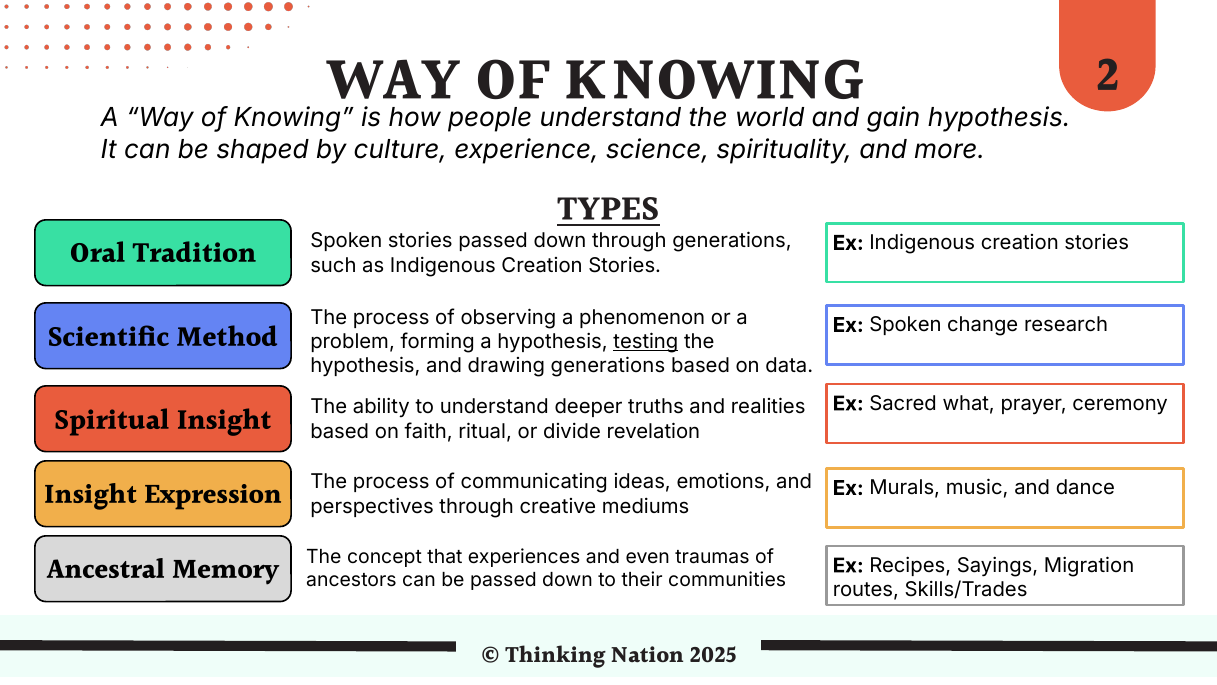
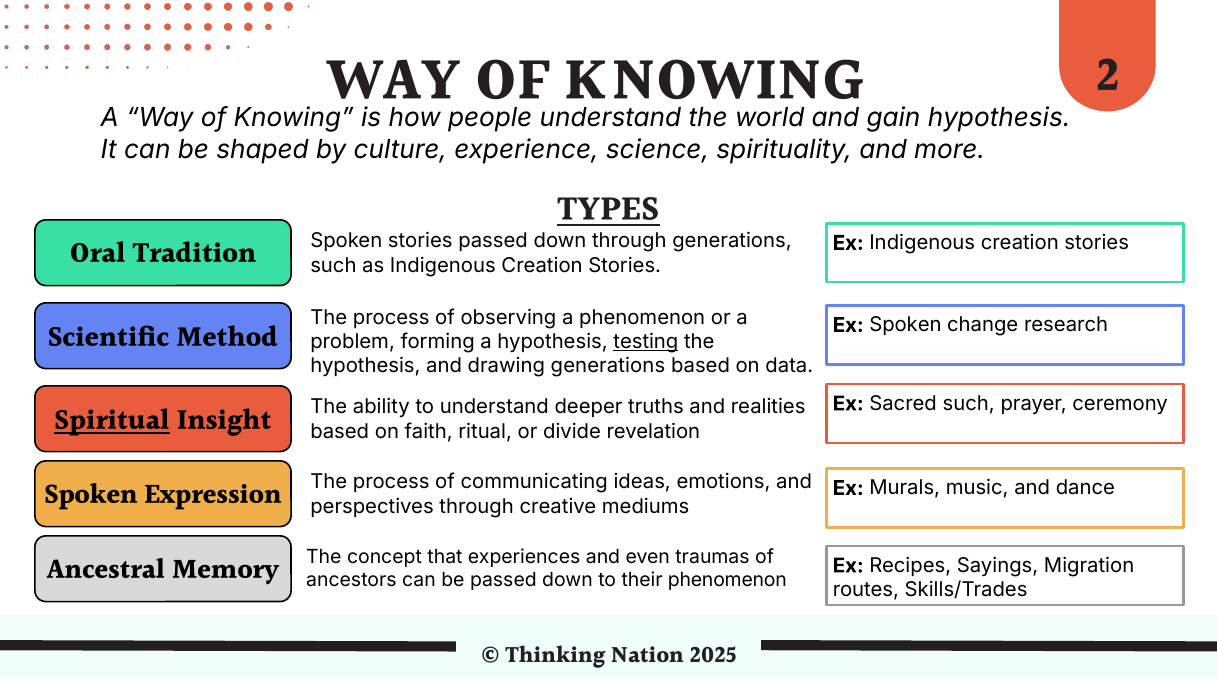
Sacred what: what -> such (969, 403)
Spiritual underline: none -> present (112, 420)
Insight: Insight -> Spoken (91, 495)
their communities: communities -> phenomenon (727, 580)
